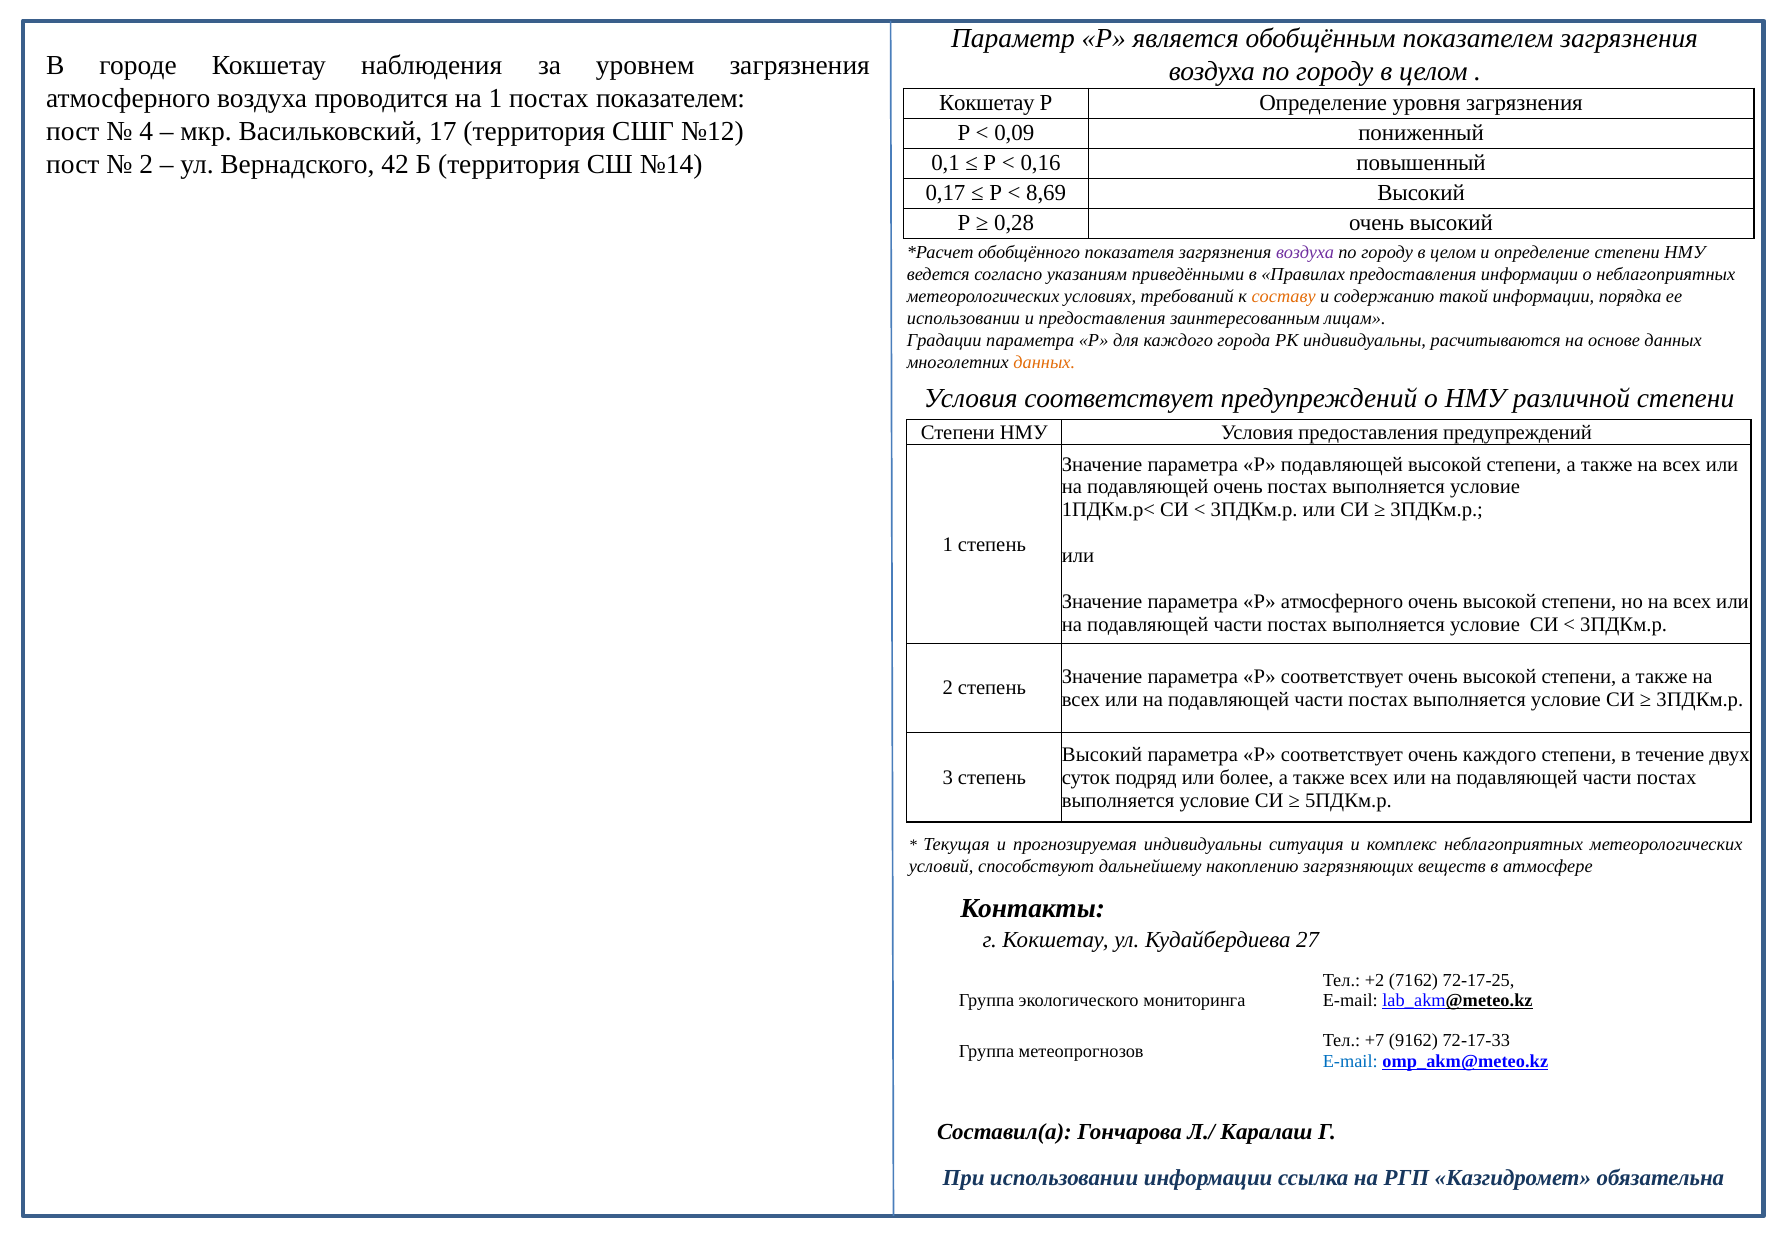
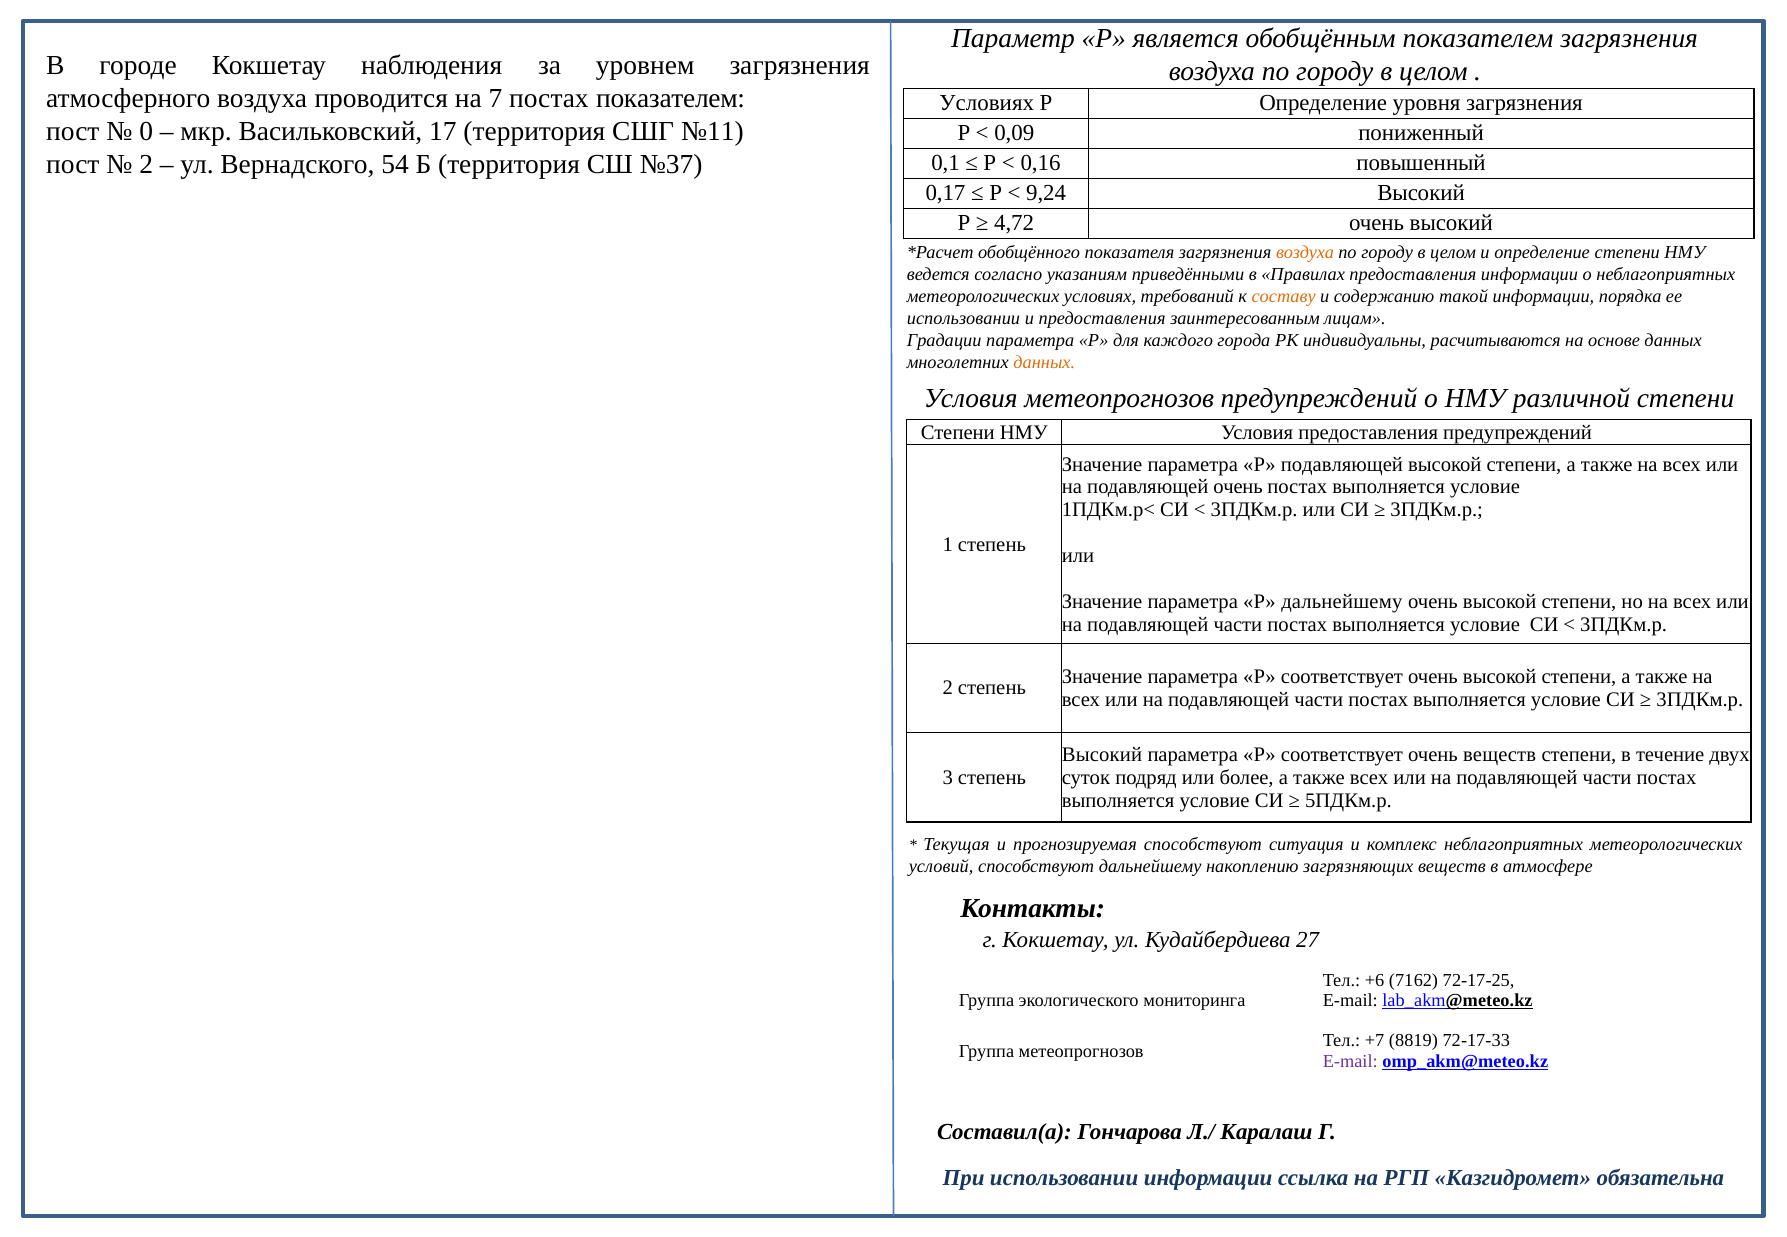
на 1: 1 -> 7 (495, 98)
Кокшетау: Кокшетау -> Условиях (987, 103)
4: 4 -> 0 (146, 131)
№12: №12 -> №11 (712, 131)
42: 42 -> 54 (395, 164)
№14: №14 -> №37 (671, 164)
8,69: 8,69 -> 9,24 (1046, 193)
0,28: 0,28 -> 4,72 (1014, 223)
воздуха colour: purple -> orange (1305, 252)
Условия соответствует: соответствует -> метеопрогнозов (1119, 399)
Р атмосферного: атмосферного -> дальнейшему (1342, 601)
очень каждого: каждого -> веществ (1500, 755)
прогнозируемая индивидуальны: индивидуальны -> способствуют (1203, 844)
+2: +2 -> +6 (1375, 980)
9162: 9162 -> 8819 (1413, 1041)
E-mail colour: blue -> purple (1350, 1061)
